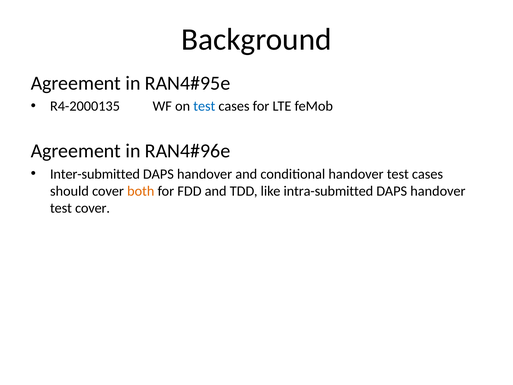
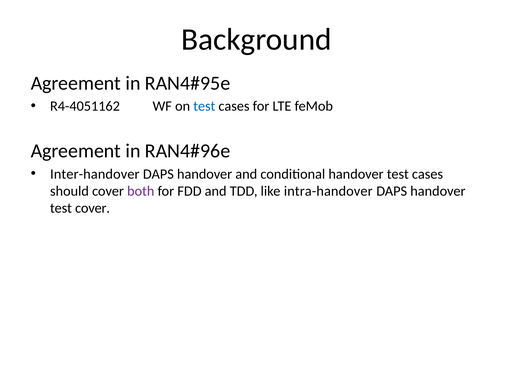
R4-2000135: R4-2000135 -> R4-4051162 (85, 106)
Inter-submitted: Inter-submitted -> Inter-handover (95, 174)
both colour: orange -> purple (141, 191)
intra-submitted: intra-submitted -> intra-handover (328, 191)
